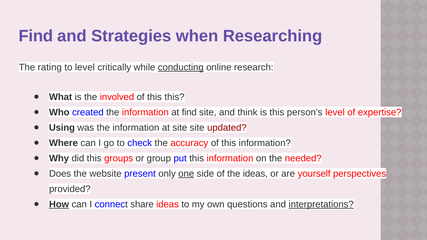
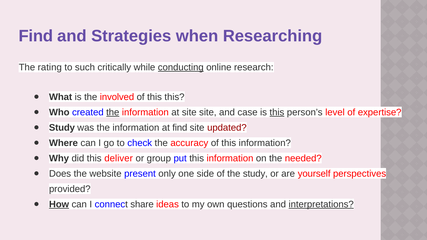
to level: level -> such (85, 67)
the underline: none -> present (113, 112)
at find: find -> site (189, 112)
think: think -> case (248, 112)
this underline: none -> present (277, 112)
Using: Using -> Study (62, 128)
at site: site -> find (180, 128)
groups: groups -> deliver (119, 158)
one underline: present -> none (186, 174)
the ideas: ideas -> study (255, 174)
